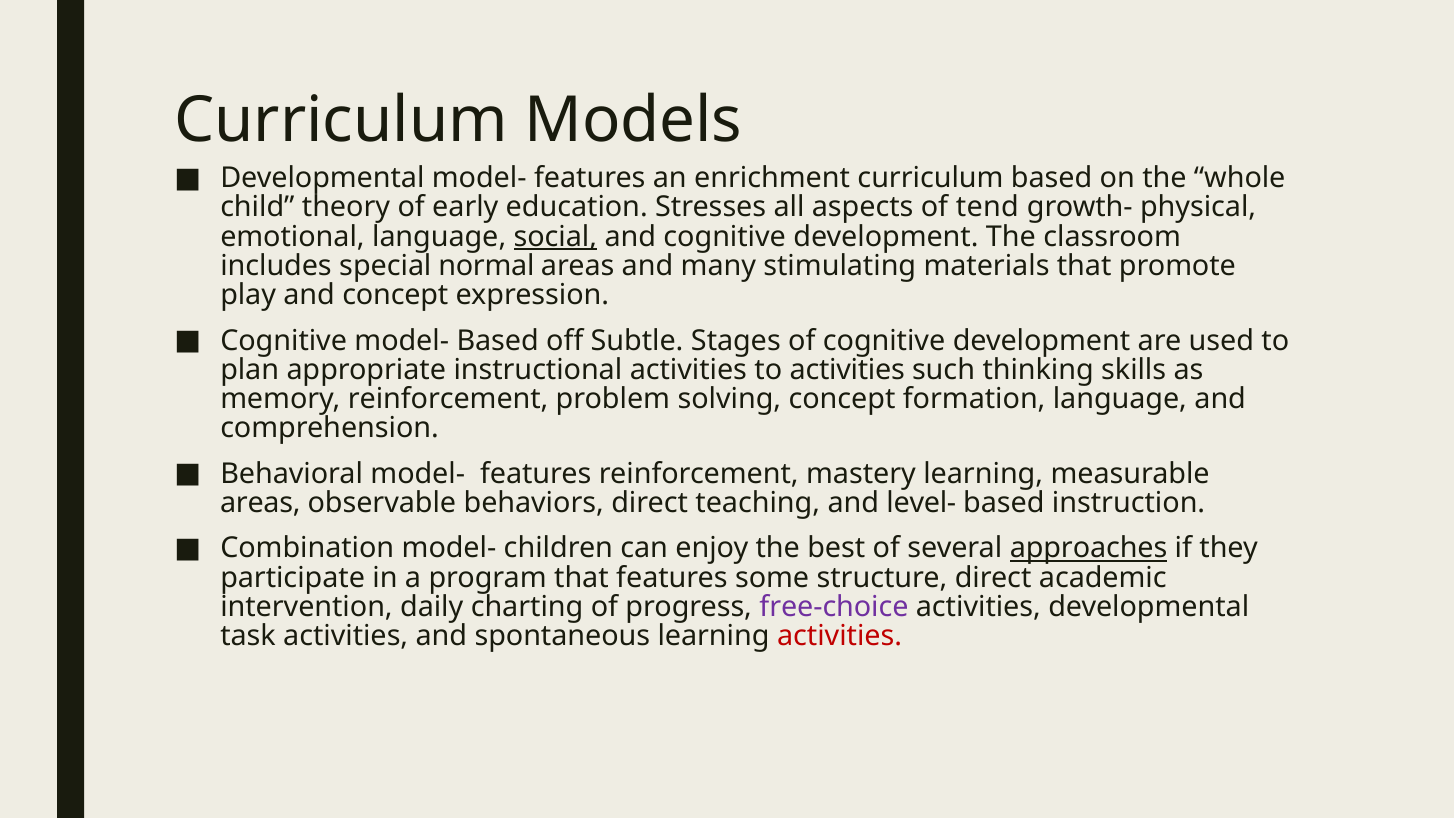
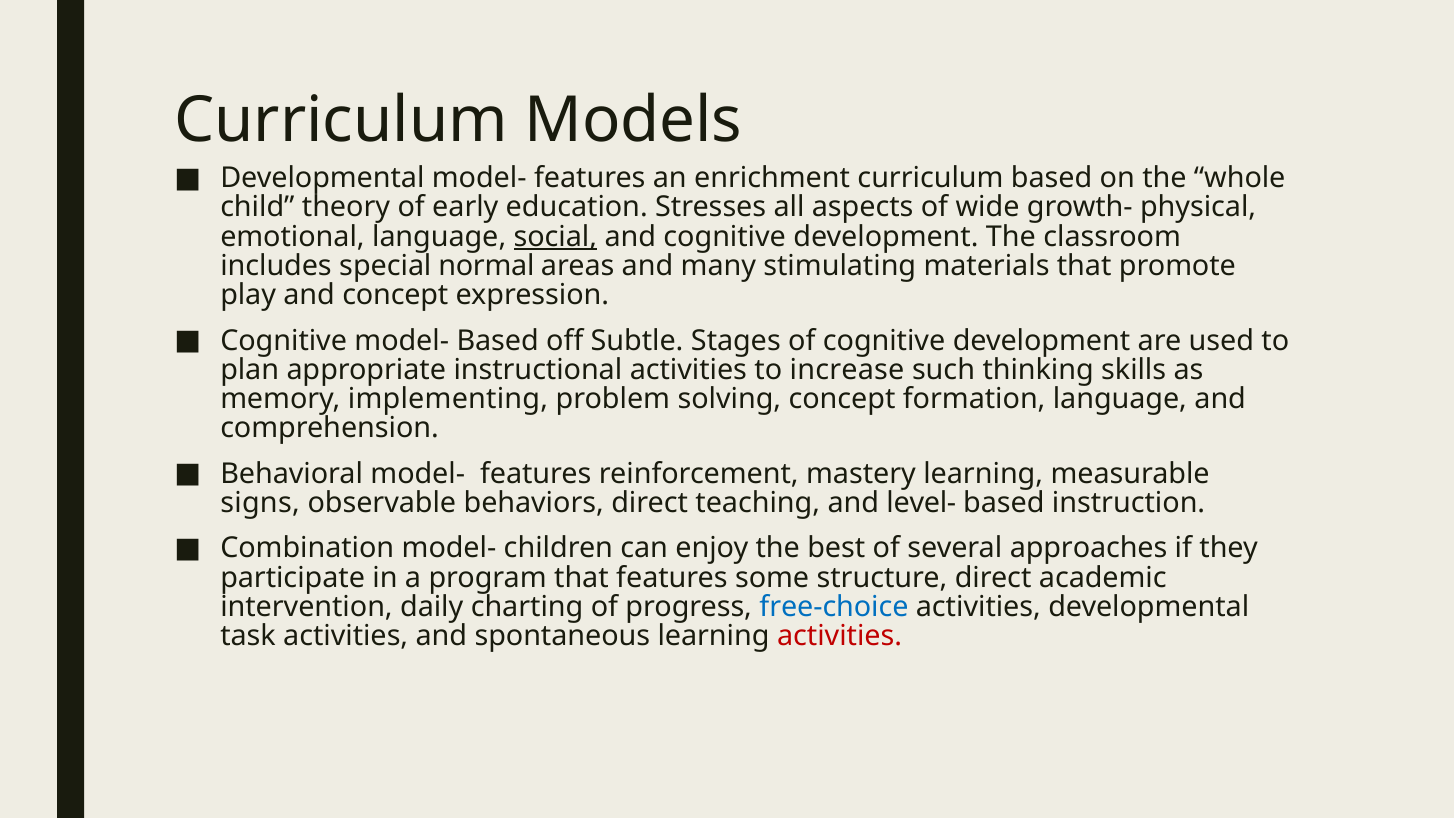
tend: tend -> wide (988, 207)
to activities: activities -> increase (847, 370)
memory reinforcement: reinforcement -> implementing (448, 399)
areas: areas -> signs (260, 503)
approaches underline: present -> none (1089, 548)
free-choice colour: purple -> blue (834, 607)
